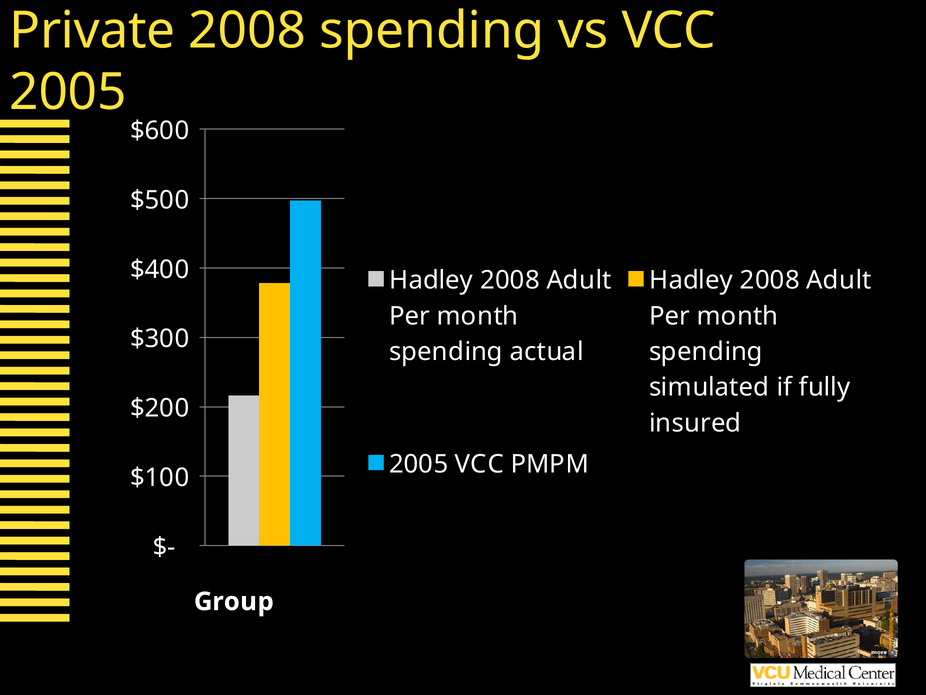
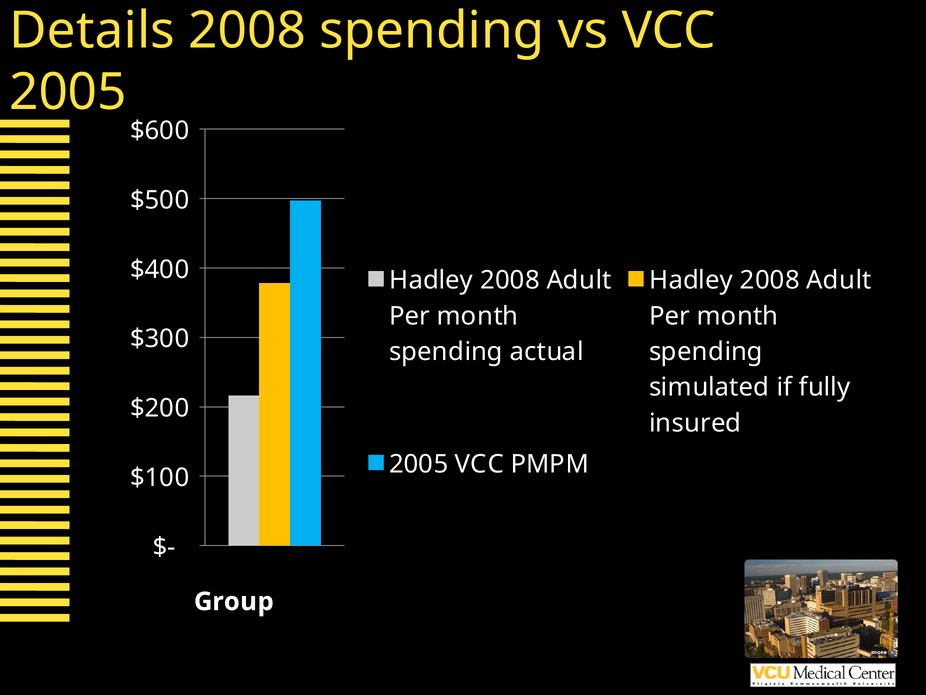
Private: Private -> Details (92, 31)
